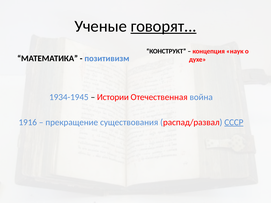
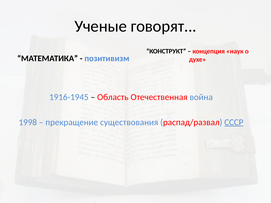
говорят underline: present -> none (164, 26)
1934-1945: 1934-1945 -> 1916-1945 (69, 97)
Истории: Истории -> Область (113, 97)
1916: 1916 -> 1998 (28, 122)
